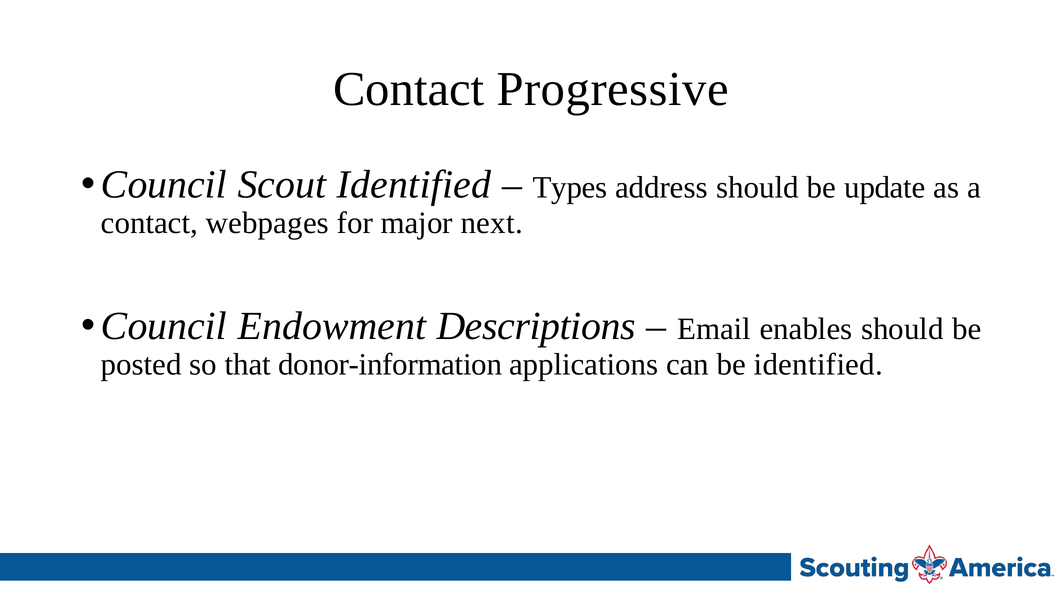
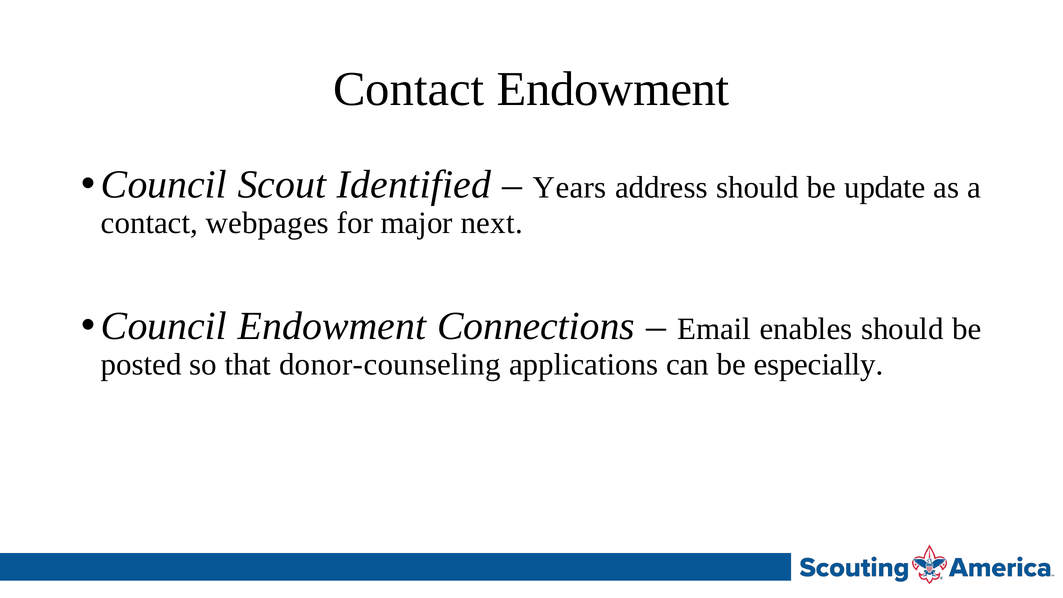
Contact Progressive: Progressive -> Endowment (613, 89)
Types: Types -> Years (570, 187)
Descriptions: Descriptions -> Connections (536, 326)
donor-information: donor-information -> donor-counseling (390, 365)
be identified: identified -> especially (819, 365)
